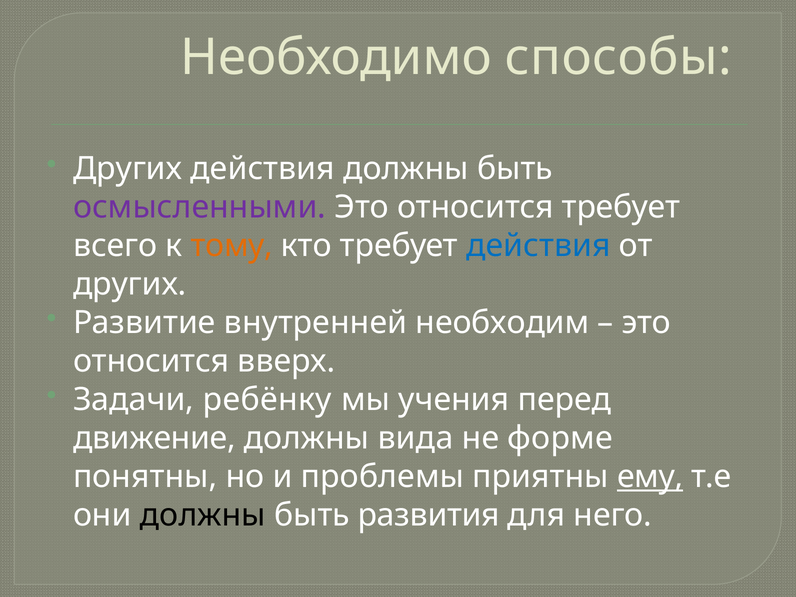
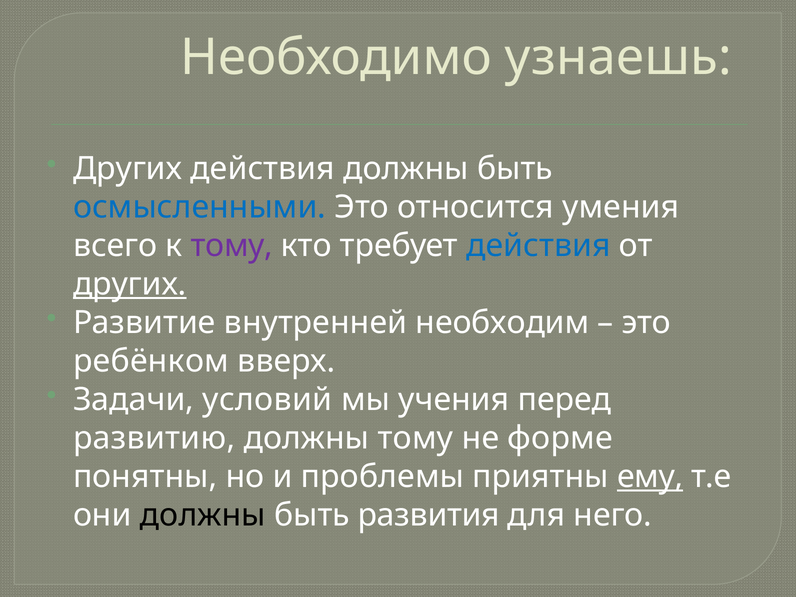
способы: способы -> узнаешь (618, 57)
осмысленными colour: purple -> blue (200, 207)
относится требует: требует -> умения (621, 207)
тому colour: orange -> purple (232, 246)
других underline: none -> present (130, 284)
относится: относится -> ребёнком (151, 361)
ребёнку: ребёнку -> условий (267, 400)
движение: движение -> развитию (154, 438)
должны вида: вида -> тому (415, 438)
